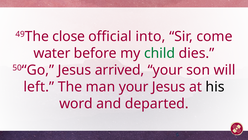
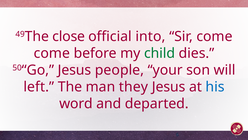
water: water -> come (52, 53)
arrived: arrived -> people (119, 70)
man your: your -> they (133, 87)
his colour: black -> blue (215, 87)
